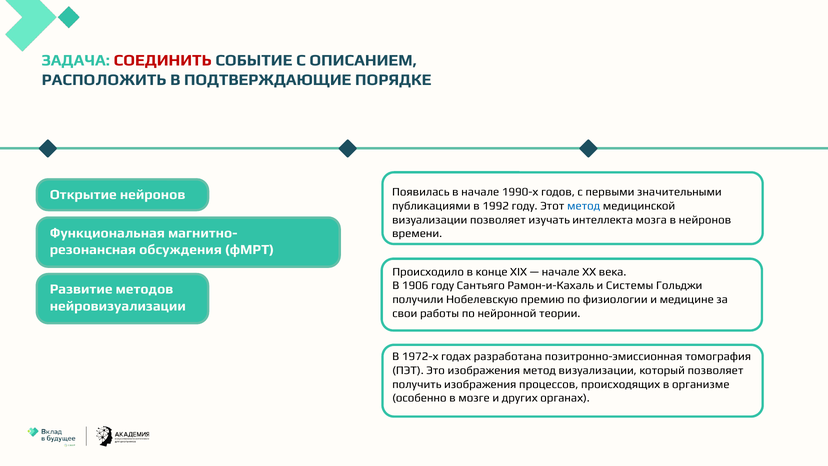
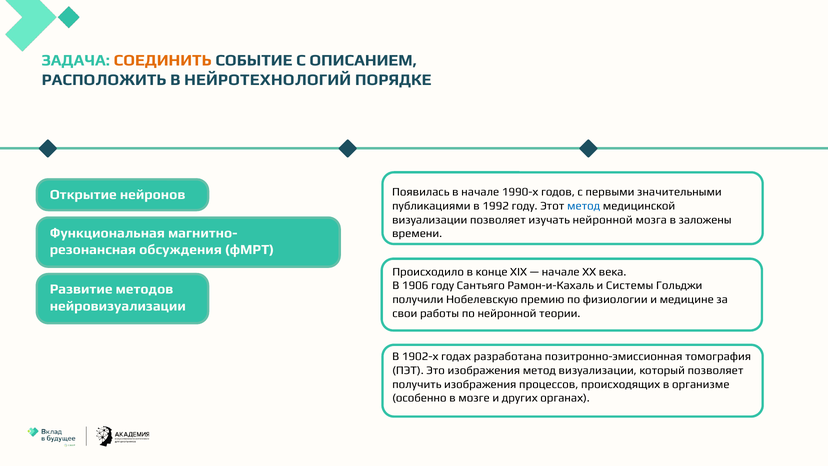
СОЕДИНИТЬ colour: red -> orange (163, 60)
ПОДТВЕРЖДАЮЩИЕ: ПОДТВЕРЖДАЮЩИЕ -> НЕЙРОТЕХНОЛОГИЙ (268, 80)
изучать интеллекта: интеллекта -> нейронной (603, 220)
в нейронов: нейронов -> заложены (705, 220)
1972-х: 1972-х -> 1902-х (420, 356)
